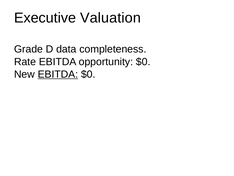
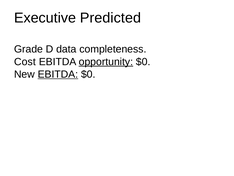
Valuation: Valuation -> Predicted (110, 18)
Rate: Rate -> Cost (25, 62)
opportunity underline: none -> present (106, 62)
